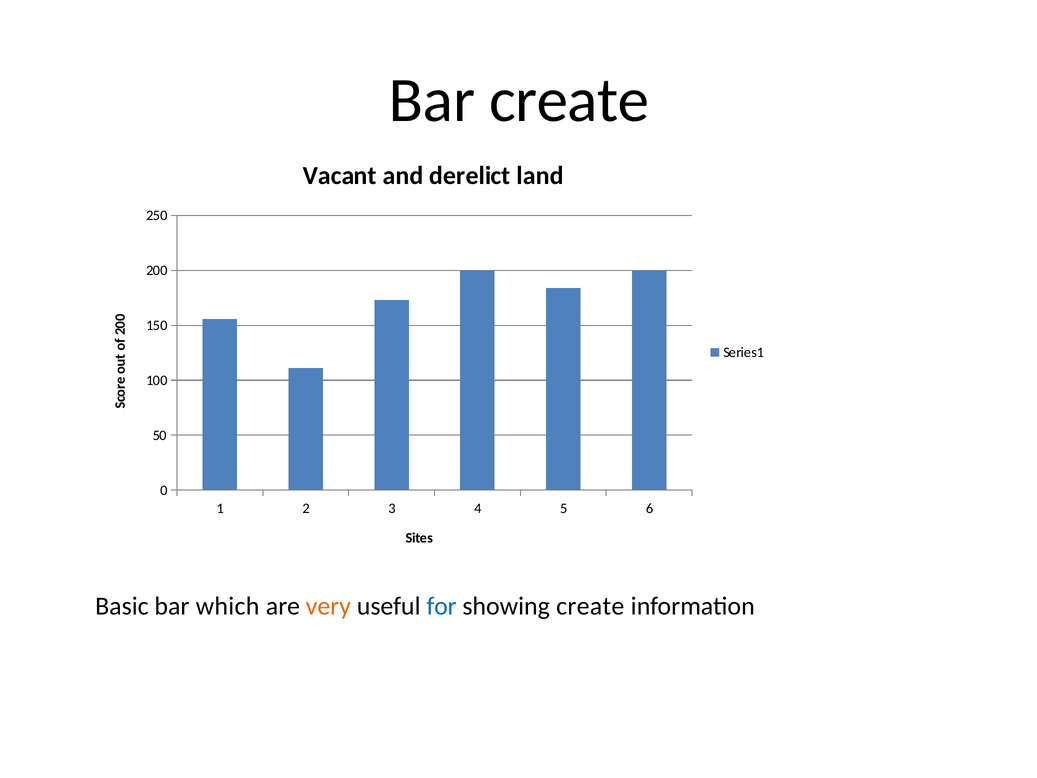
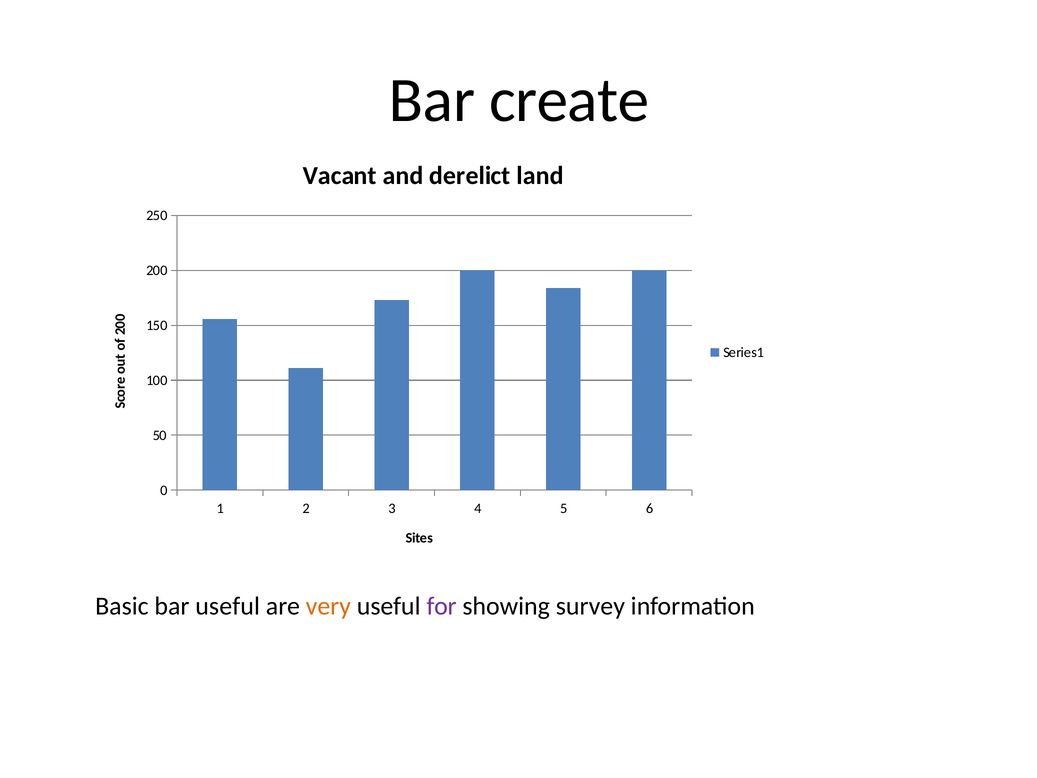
bar which: which -> useful (228, 606)
for colour: blue -> purple (442, 606)
showing create: create -> survey (590, 606)
